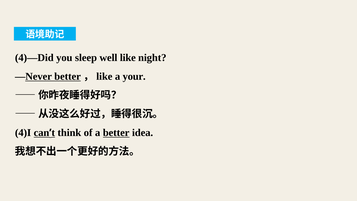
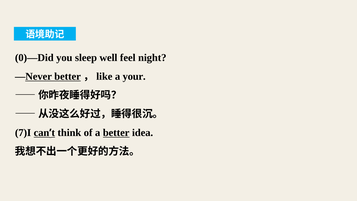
4)—Did: 4)—Did -> 0)—Did (34, 58)
well like: like -> feel (128, 58)
4)I: 4)I -> 7)I (23, 133)
